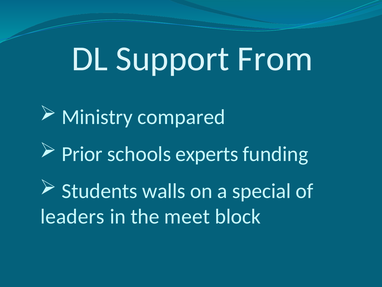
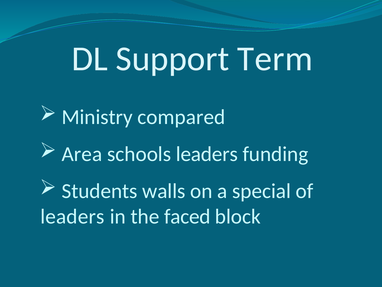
From: From -> Term (275, 59)
Prior: Prior -> Area (82, 154)
schools experts: experts -> leaders (207, 154)
meet: meet -> faced (187, 216)
